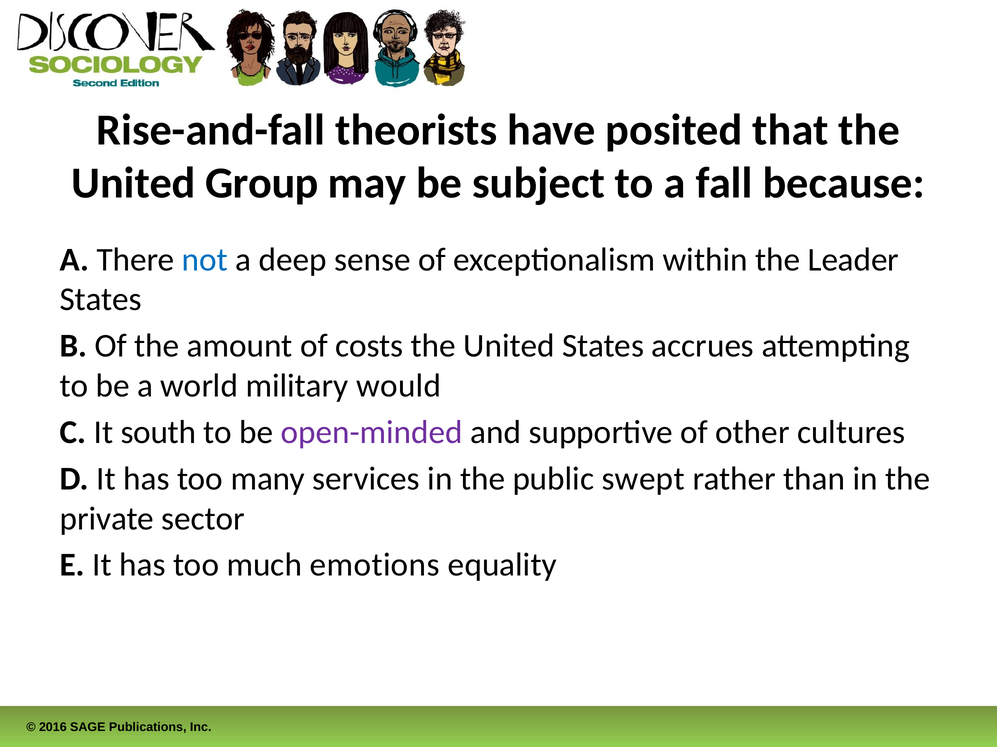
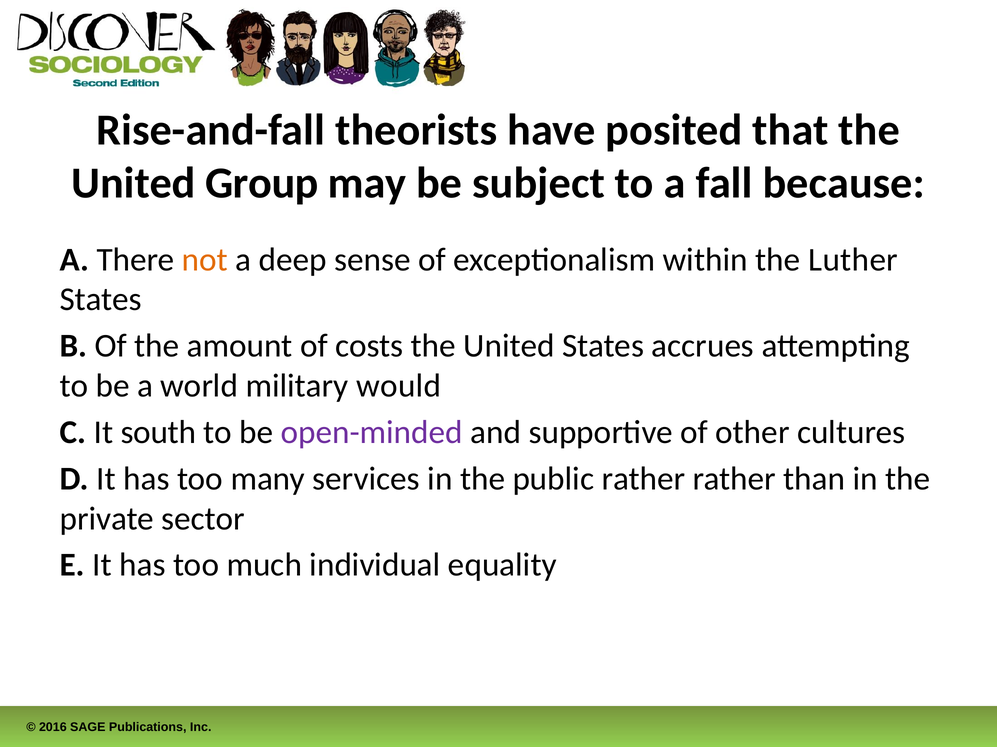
not colour: blue -> orange (205, 260)
Leader: Leader -> Luther (853, 260)
public swept: swept -> rather (643, 479)
emotions: emotions -> individual (375, 566)
